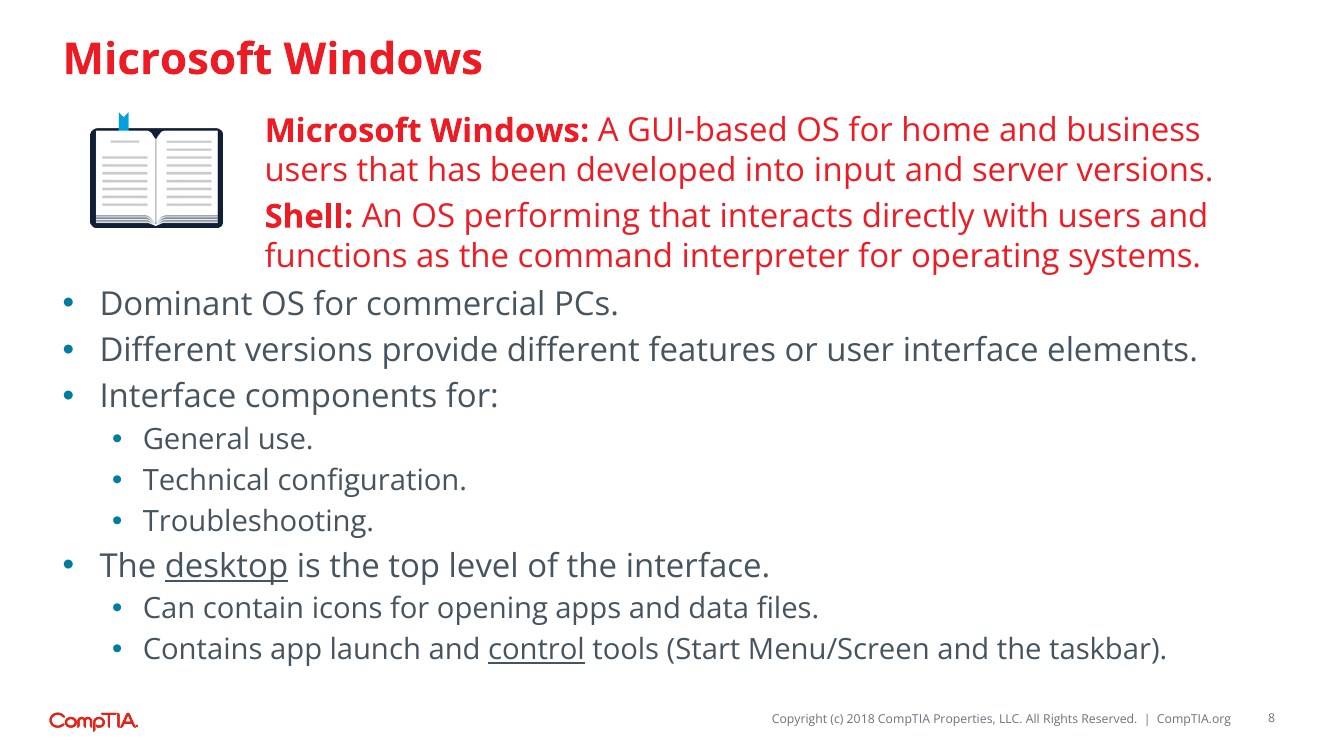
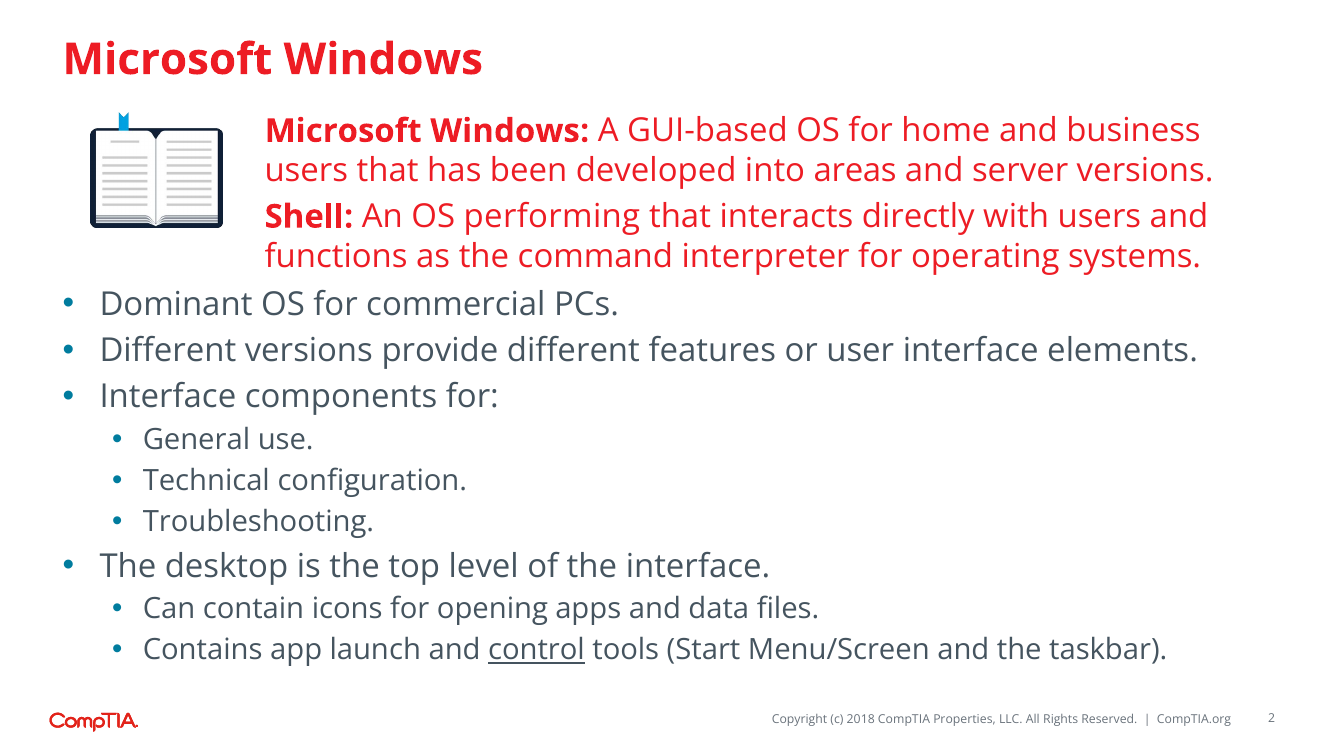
input: input -> areas (855, 171)
desktop underline: present -> none (226, 566)
8: 8 -> 2 (1272, 719)
